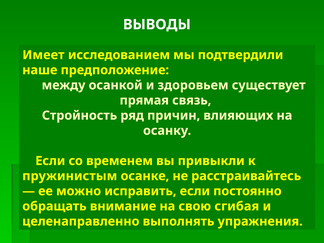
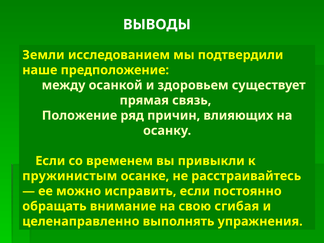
Имеет: Имеет -> Земли (43, 55)
Стройность: Стройность -> Положение (80, 115)
